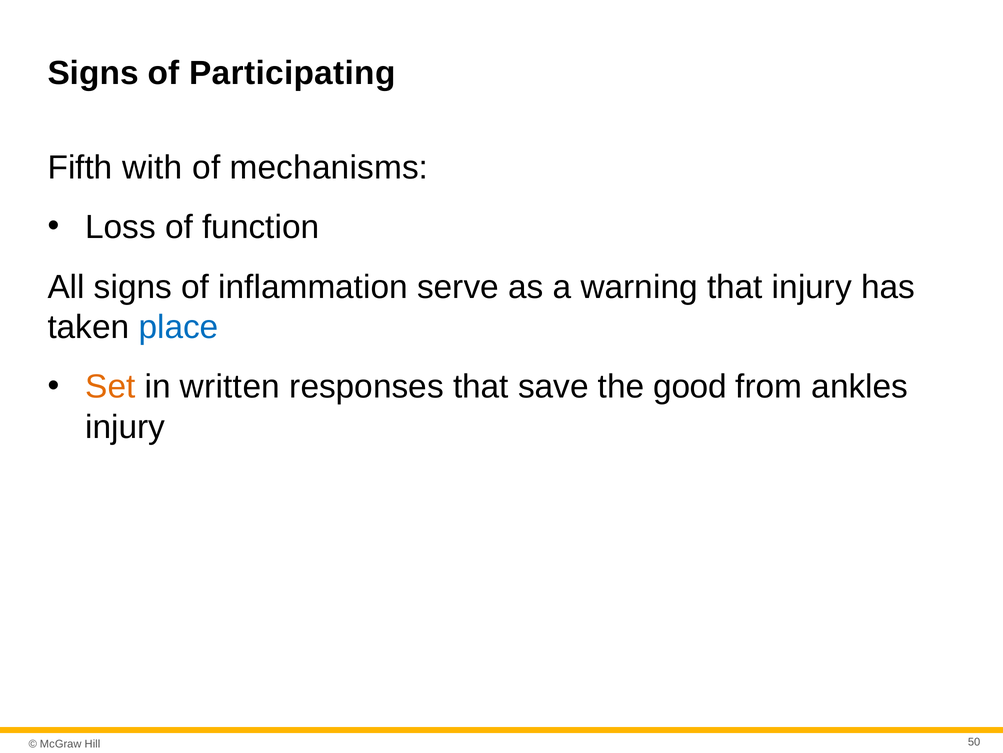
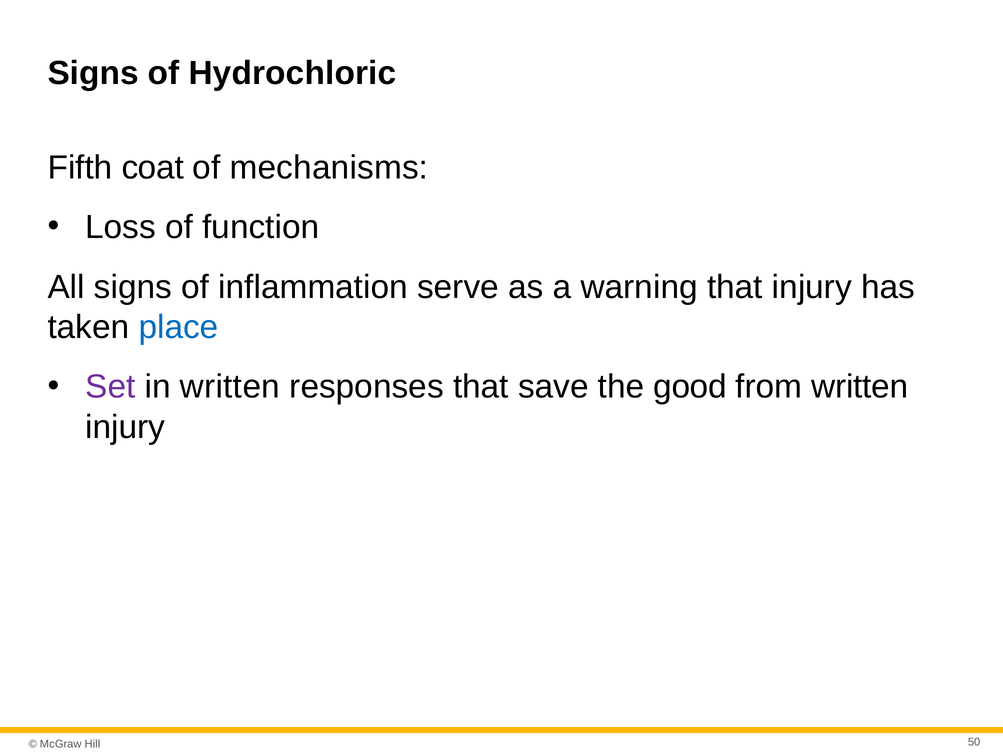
Participating: Participating -> Hydrochloric (293, 73)
with: with -> coat (153, 167)
Set colour: orange -> purple (110, 386)
from ankles: ankles -> written (860, 386)
